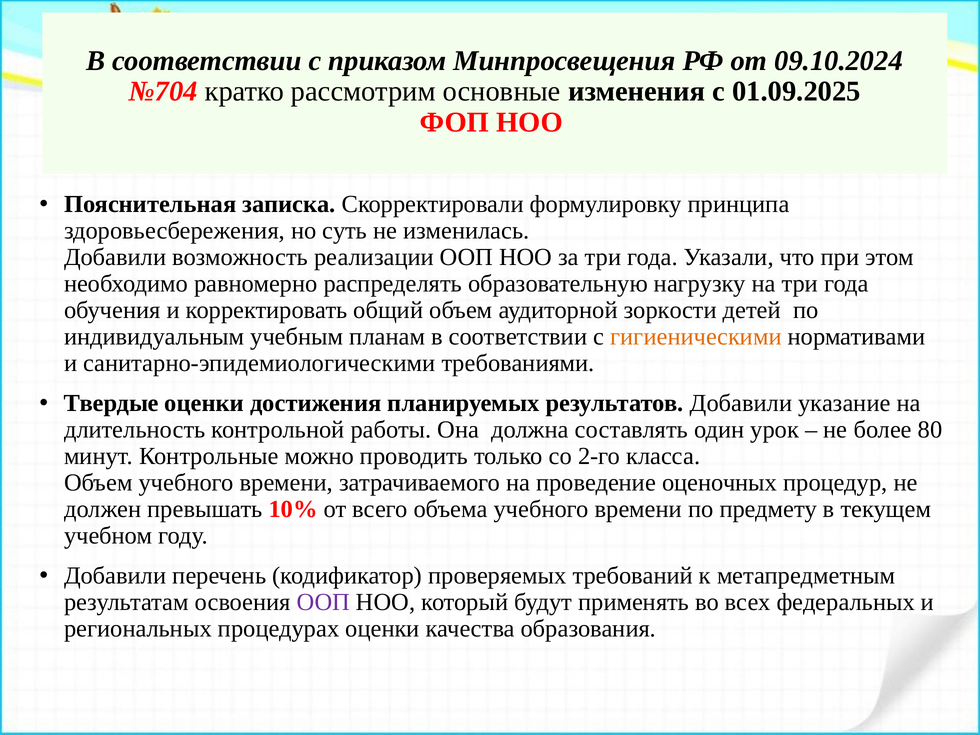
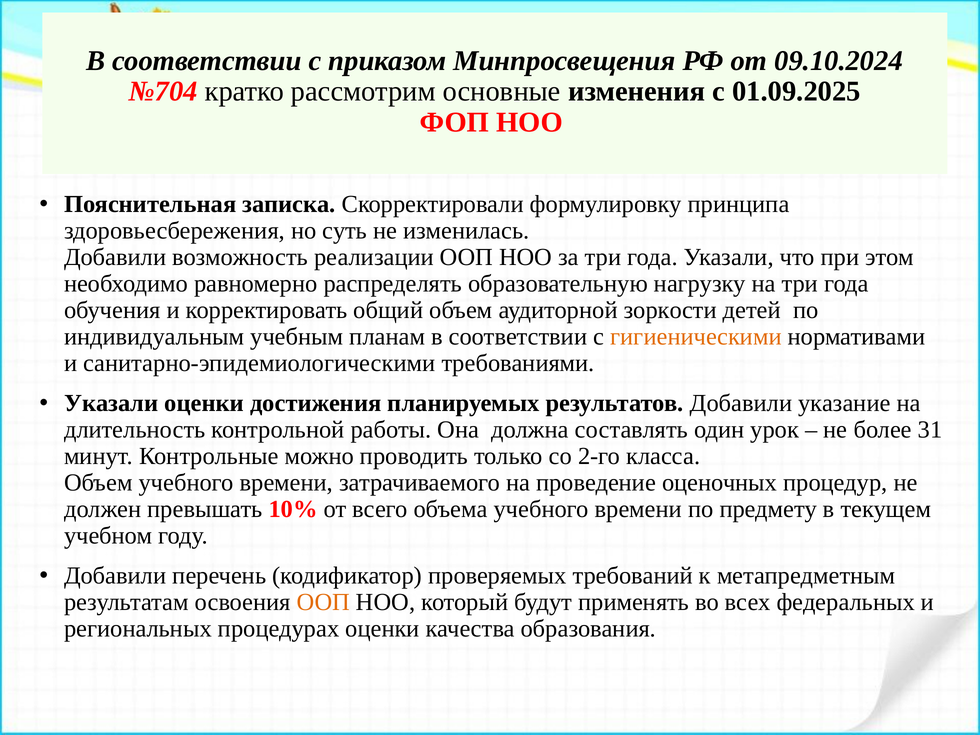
Твердые: Твердые -> Указали (111, 403)
80: 80 -> 31 (930, 430)
ООП colour: purple -> orange (323, 602)
